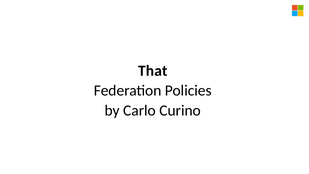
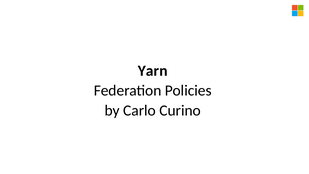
That: That -> Yarn (153, 71)
